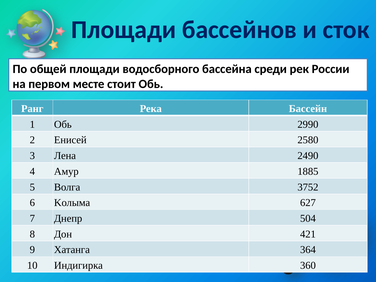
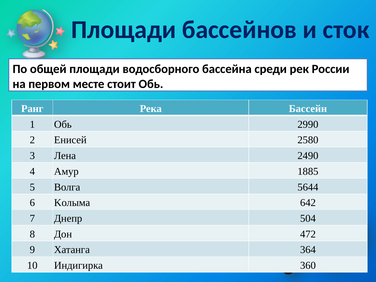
3752: 3752 -> 5644 (308, 187)
627: 627 -> 642 (308, 203)
421: 421 -> 472 (308, 234)
